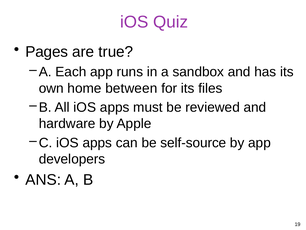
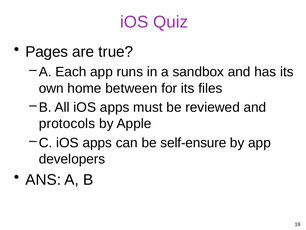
hardware: hardware -> protocols (67, 123)
self-source: self-source -> self-ensure (193, 143)
